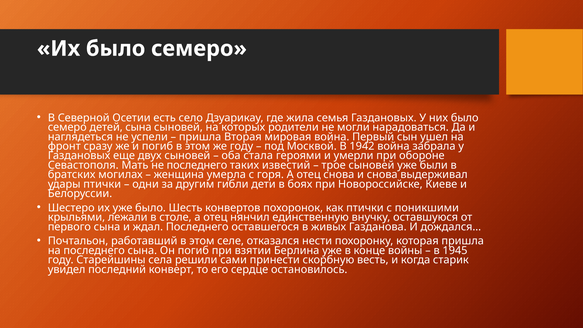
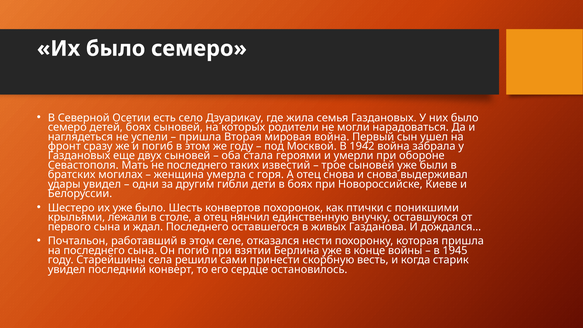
детей сына: сына -> боях (138, 127)
удары птички: птички -> увидел (102, 184)
